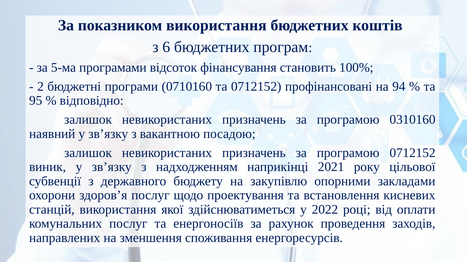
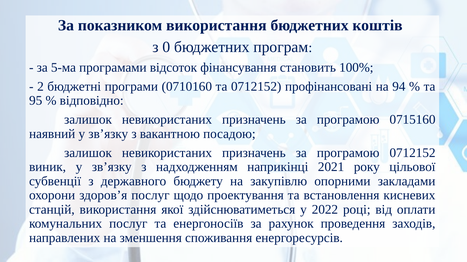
6: 6 -> 0 (166, 47)
0310160: 0310160 -> 0715160 (413, 120)
